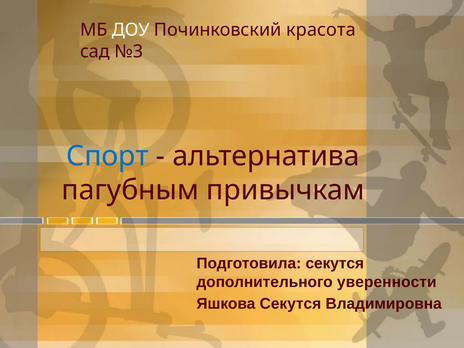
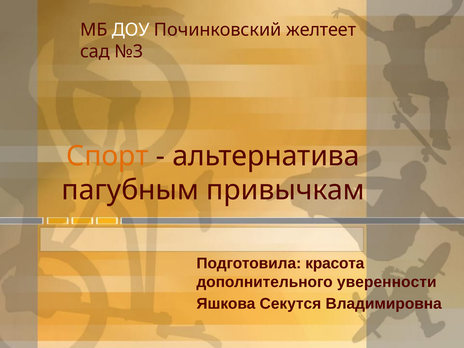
красота: красота -> желтеет (321, 30)
Спорт colour: blue -> orange (107, 156)
Подготовила секутся: секутся -> красота (335, 263)
